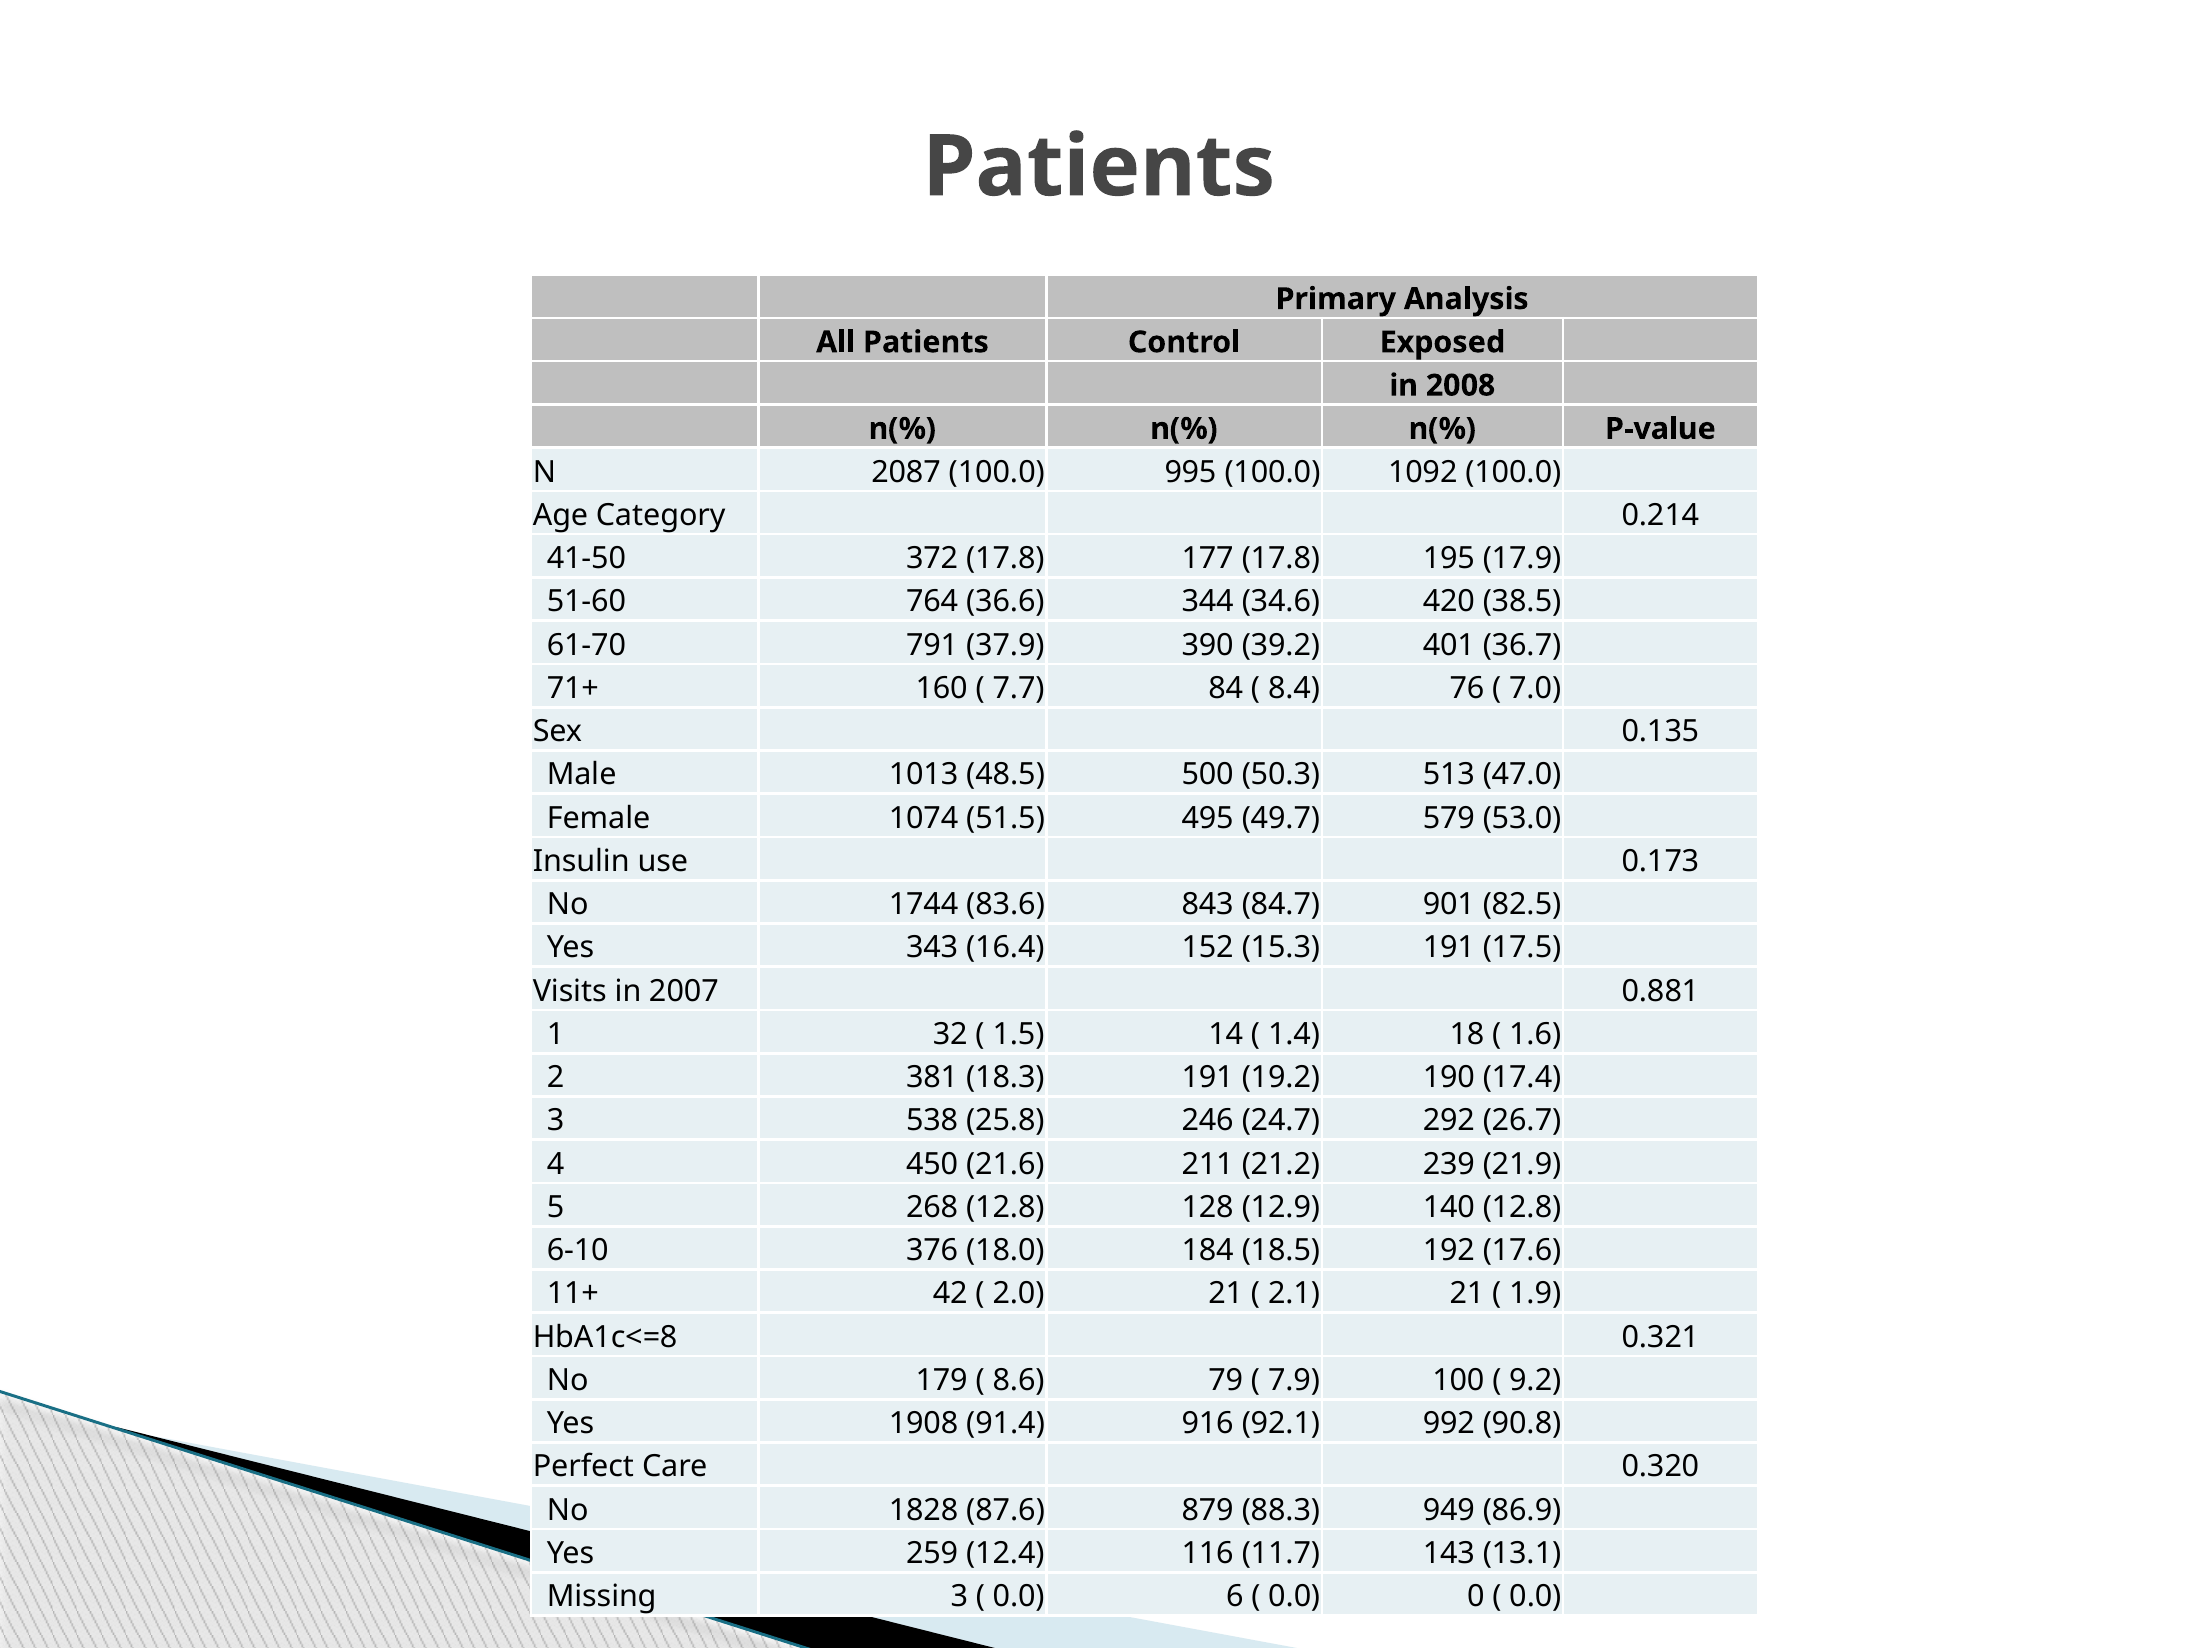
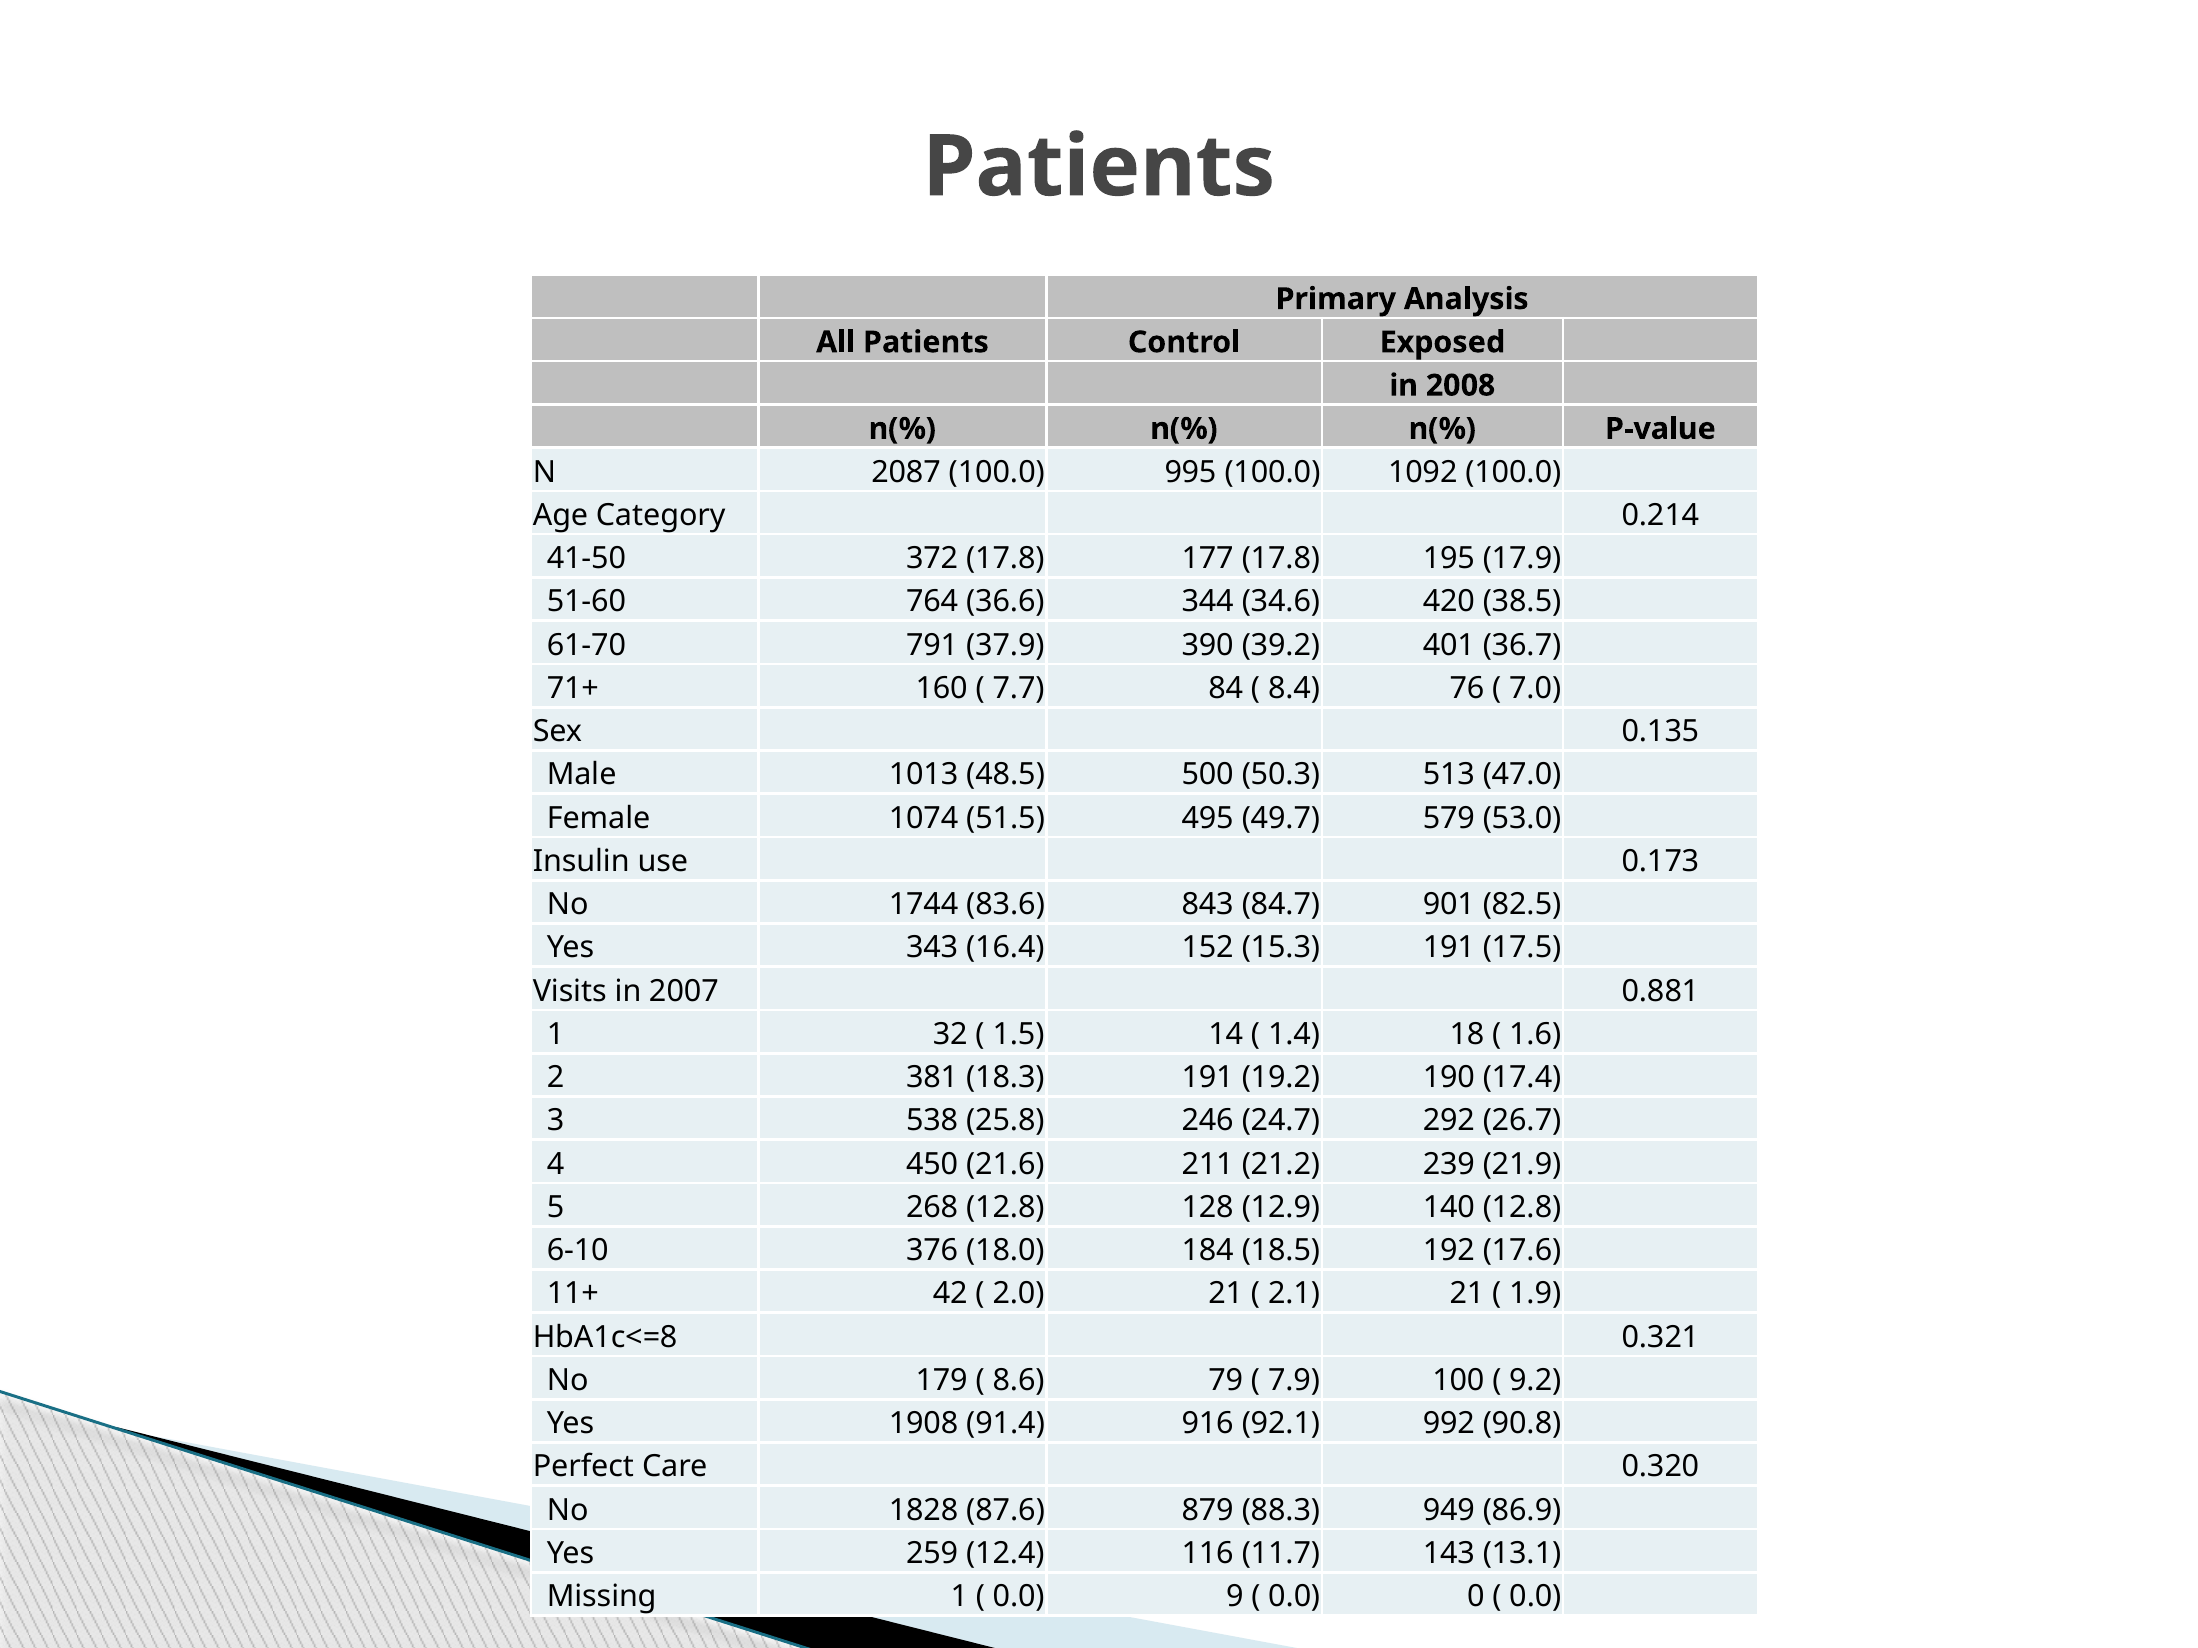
Missing 3: 3 -> 1 (959, 1597)
6: 6 -> 9 (1235, 1597)
